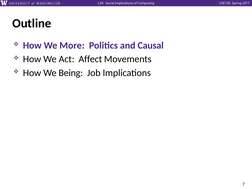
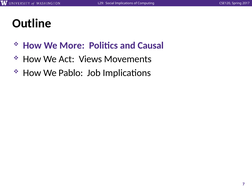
Affect: Affect -> Views (90, 59)
Being: Being -> Pablo (71, 73)
